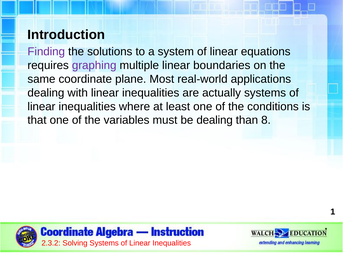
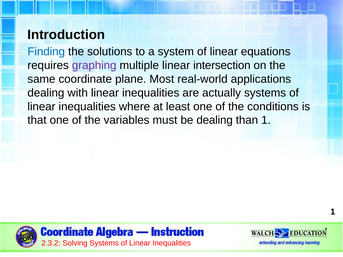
Finding colour: purple -> blue (46, 52)
boundaries: boundaries -> intersection (222, 65)
than 8: 8 -> 1 (266, 120)
